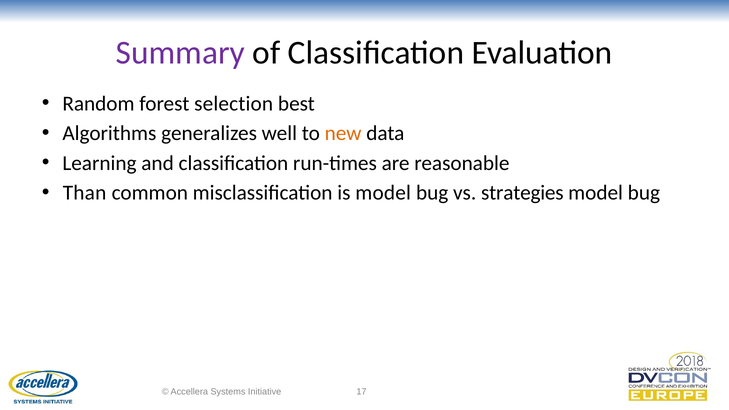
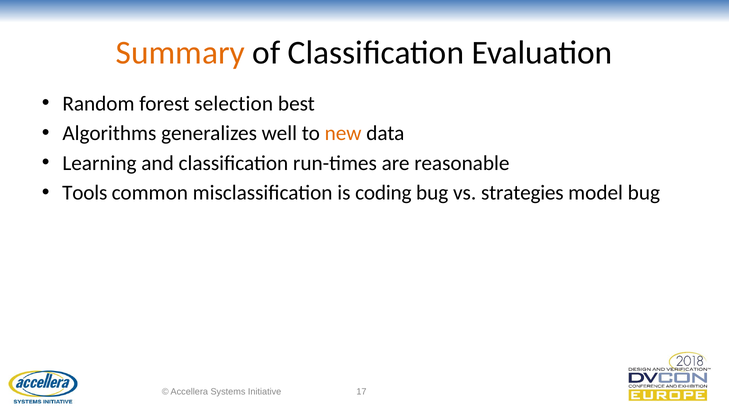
Summary colour: purple -> orange (180, 53)
Than: Than -> Tools (85, 193)
is model: model -> coding (383, 193)
